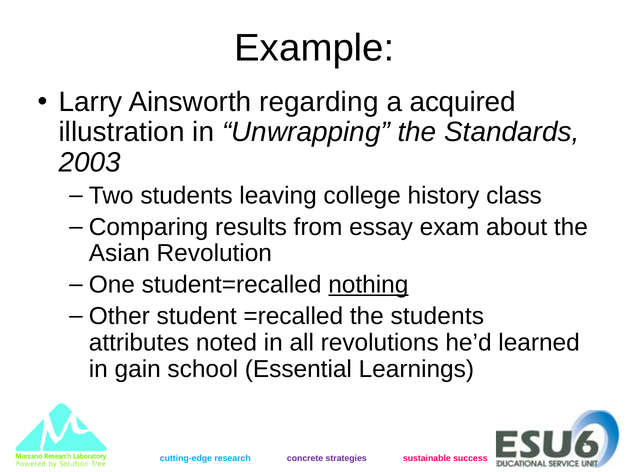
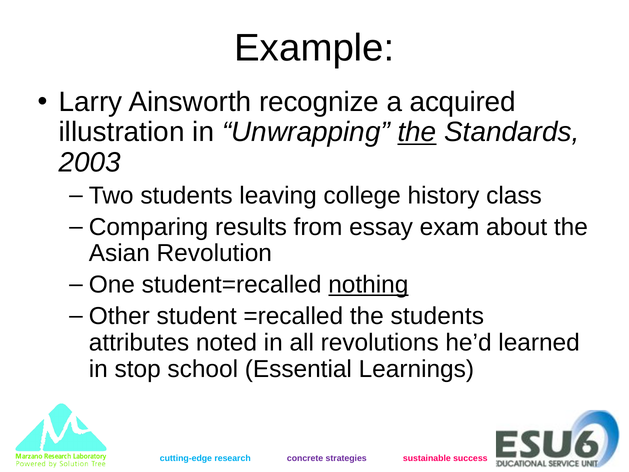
regarding: regarding -> recognize (319, 102)
the underline: none -> present (417, 132)
gain: gain -> stop (138, 369)
